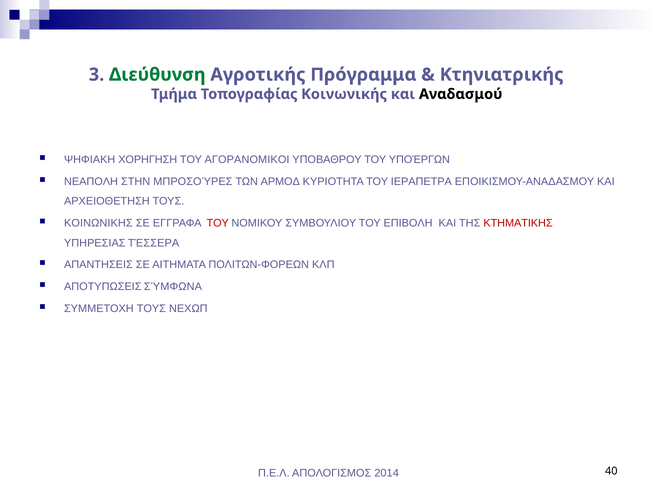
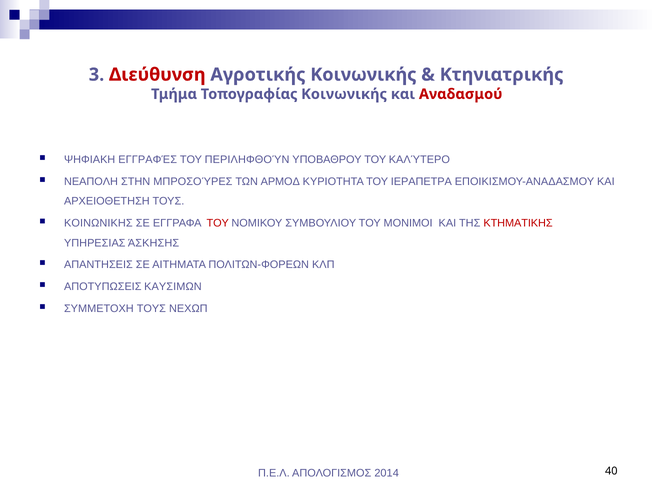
Διεύθυνση colour: green -> red (157, 75)
Αγροτικής Πρόγραμμα: Πρόγραμμα -> Κοινωνικής (363, 75)
Αναδασμού colour: black -> red (461, 94)
ΧΟΡΗΓΗΣΗ: ΧΟΡΗΓΗΣΗ -> ΕΓΓΡΑΦΈΣ (148, 160)
ΑΓΟΡΑΝΟΜΙΚΟΙ: ΑΓΟΡΑΝΟΜΙΚΟΙ -> ΠΕΡΙΛΗΦΘΟΎΝ (247, 160)
ΥΠΟΈΡΓΩΝ: ΥΠΟΈΡΓΩΝ -> ΚΑΛΎΤΕΡΟ (419, 160)
ΕΠΙΒΟΛΗ: ΕΠΙΒΟΛΗ -> ΜΟΝΙΜΟΙ (408, 223)
ΤΈΣΣΕΡΑ: ΤΈΣΣΕΡΑ -> ΆΣΚΗΣΗΣ (154, 243)
ΣΎΜΦΩΝΑ: ΣΎΜΦΩΝΑ -> ΚΑΥΣΙΜΩΝ (173, 287)
